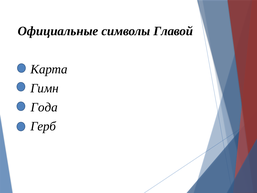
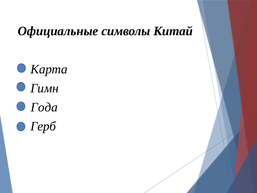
Главой: Главой -> Китай (173, 31)
